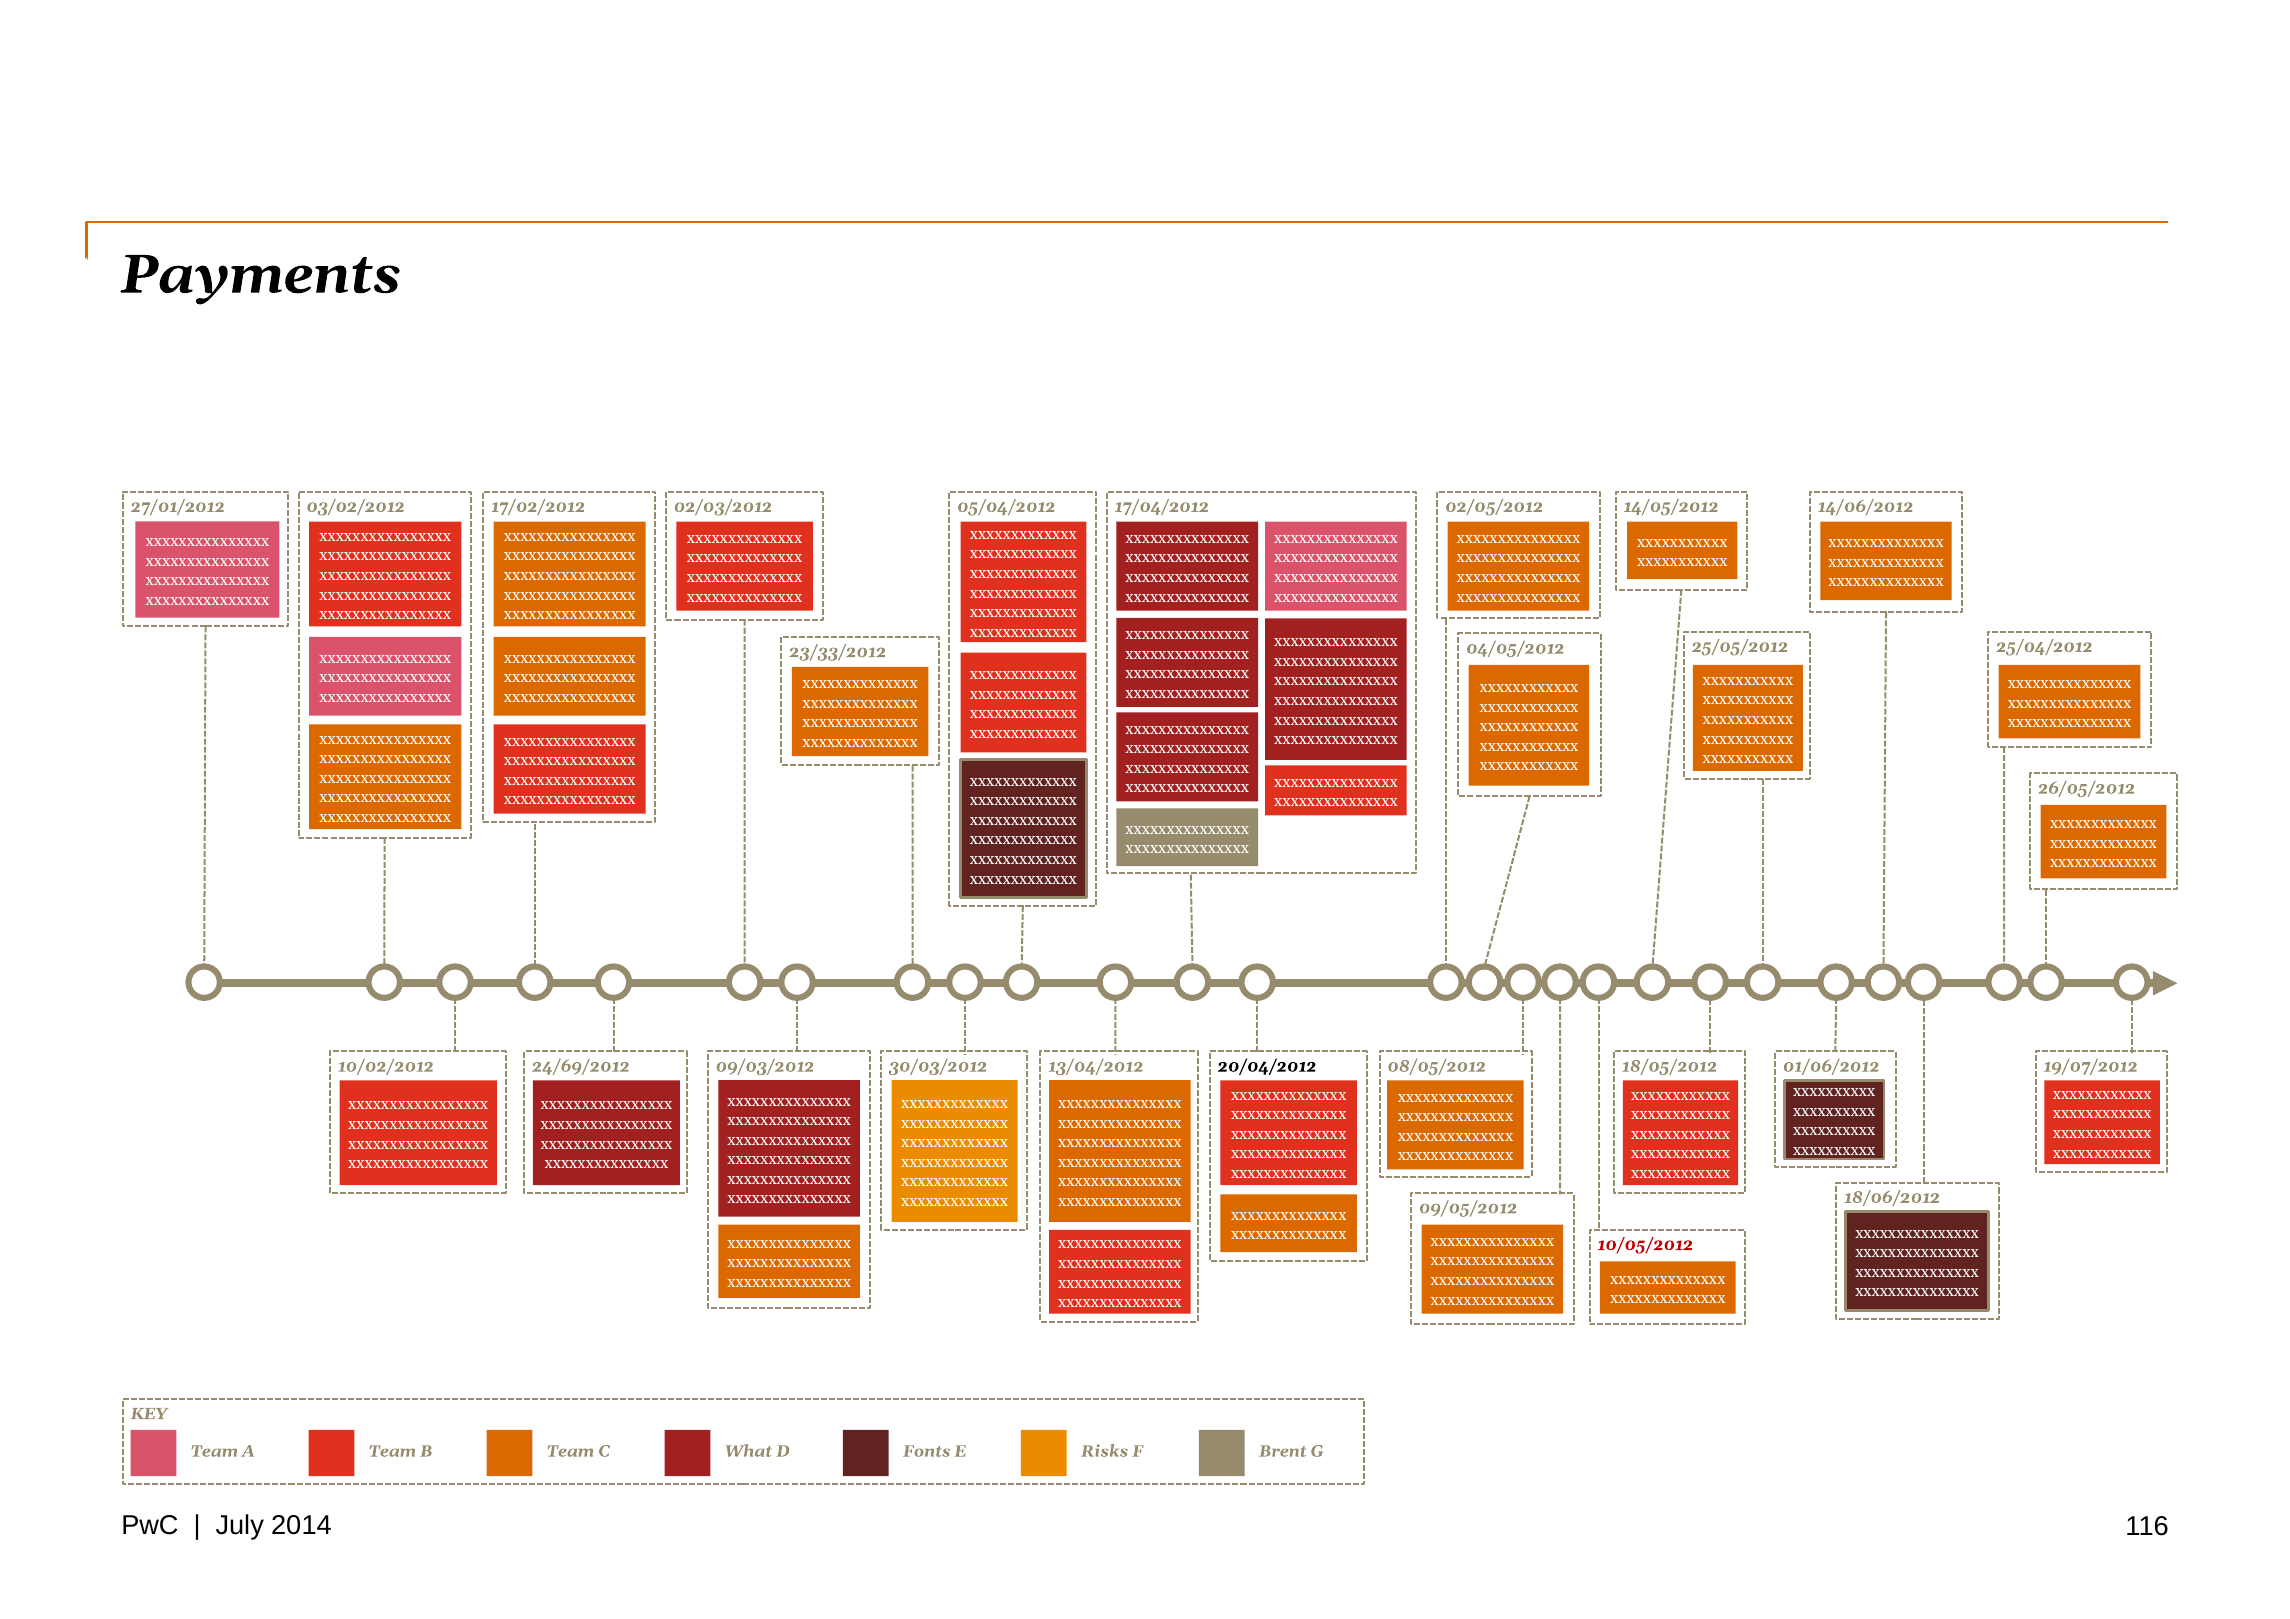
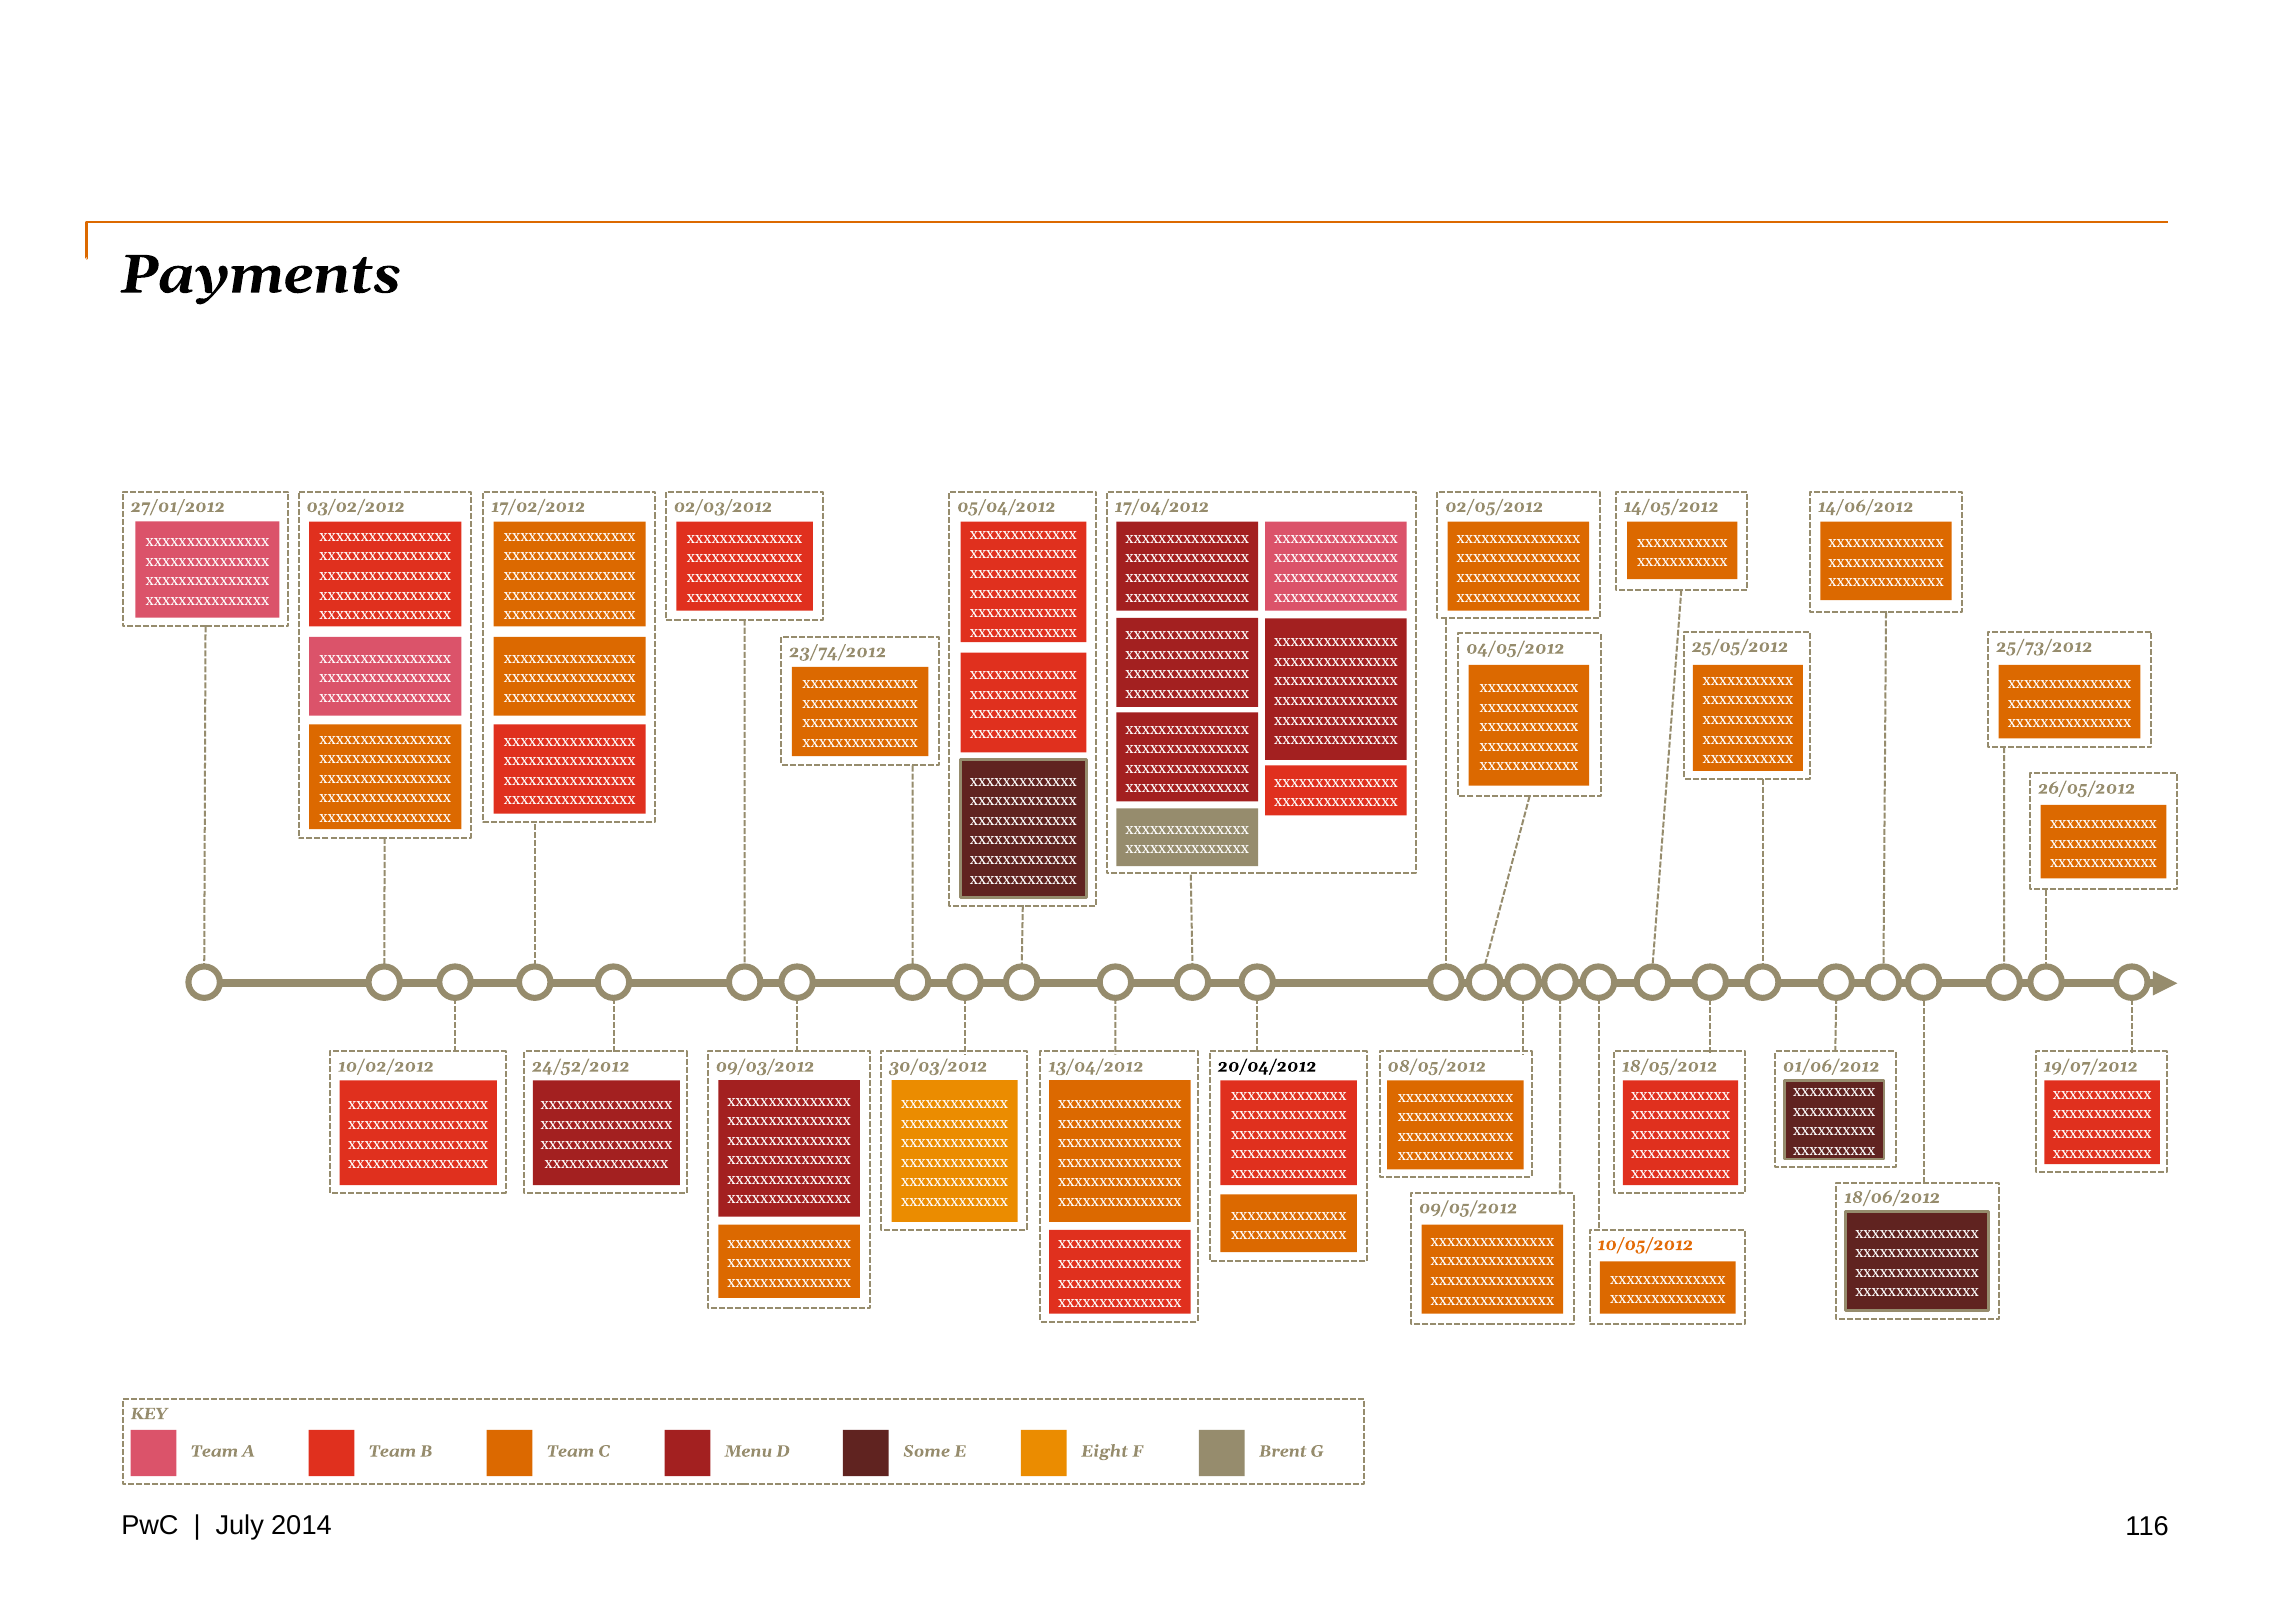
25/04/2012: 25/04/2012 -> 25/73/2012 (2044, 647)
23/33/2012: 23/33/2012 -> 23/74/2012 (838, 652)
24/69/2012: 24/69/2012 -> 24/52/2012 (581, 1066)
10/05/2012 colour: red -> orange (1645, 1245)
What: What -> Menu (749, 1451)
Fonts: Fonts -> Some (927, 1451)
Risks: Risks -> Eight (1105, 1451)
